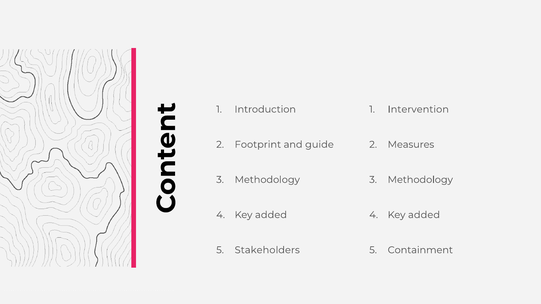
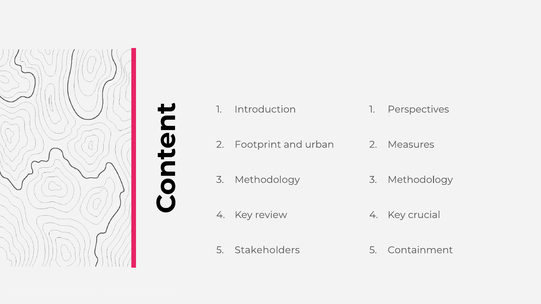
Intervention: Intervention -> Perspectives (418, 109)
guide: guide -> urban (320, 145)
added: added -> review (271, 215)
added: added -> crucial (424, 215)
